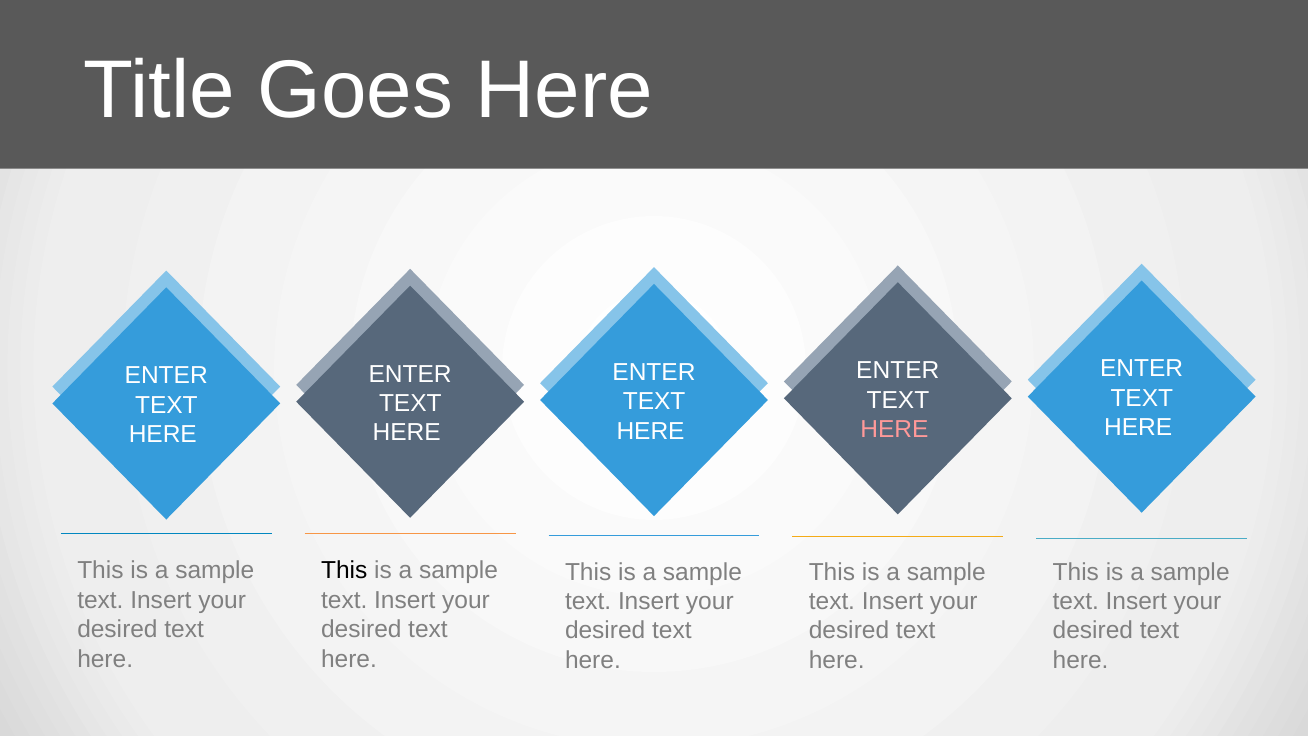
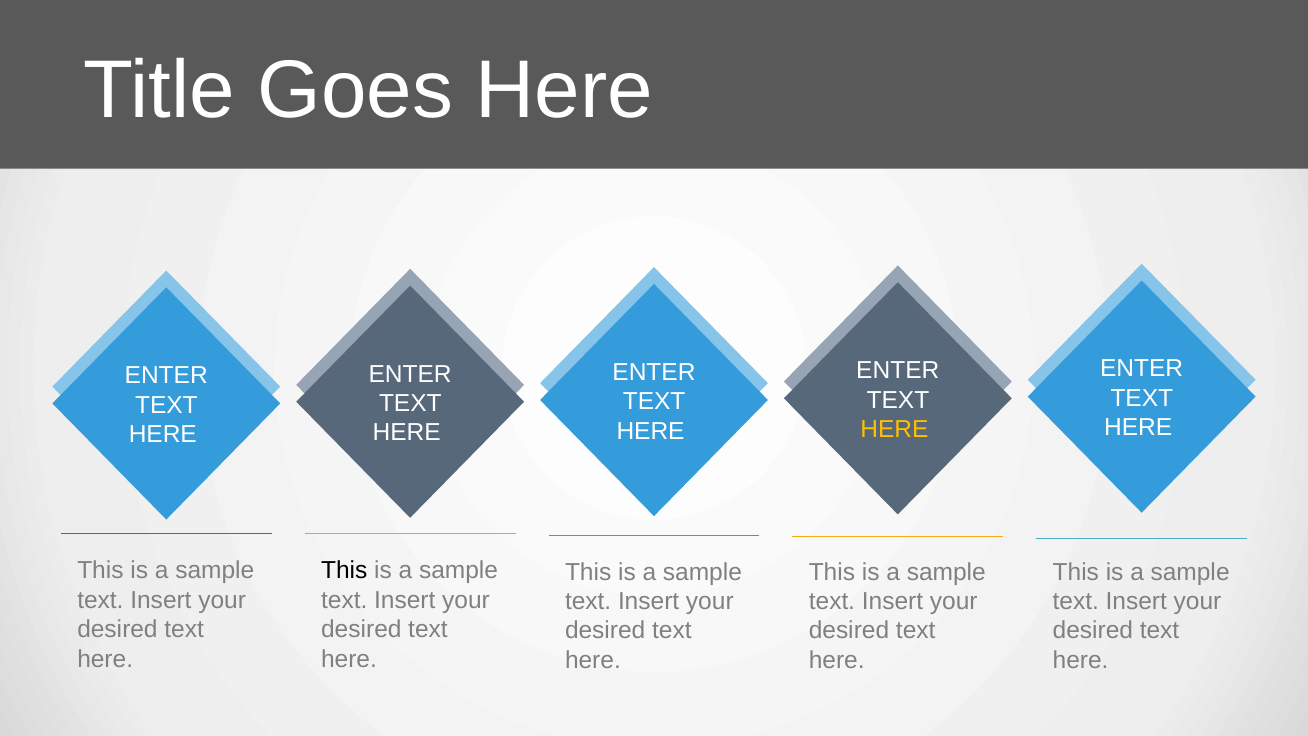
HERE colour: pink -> yellow (894, 429)
